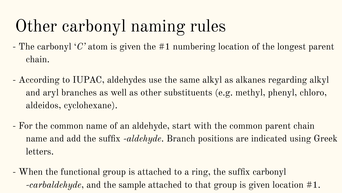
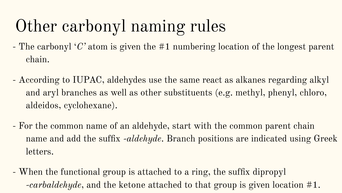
same alkyl: alkyl -> react (212, 80)
suffix carbonyl: carbonyl -> dipropyl (269, 171)
sample: sample -> ketone (132, 184)
